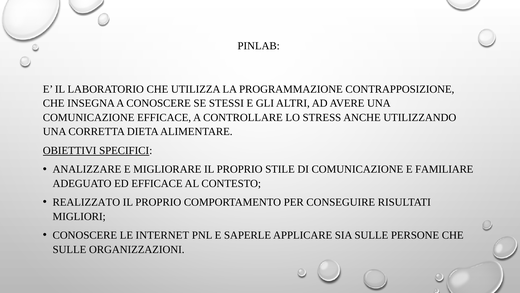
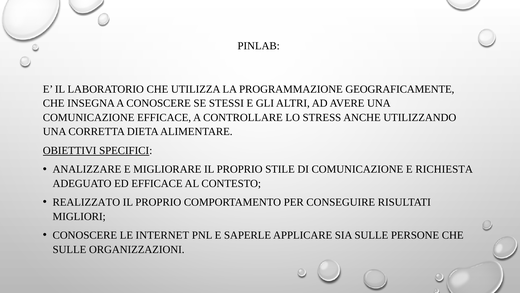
CONTRAPPOSIZIONE: CONTRAPPOSIZIONE -> GEOGRAFICAMENTE (400, 89)
FAMILIARE: FAMILIARE -> RICHIESTA (444, 169)
